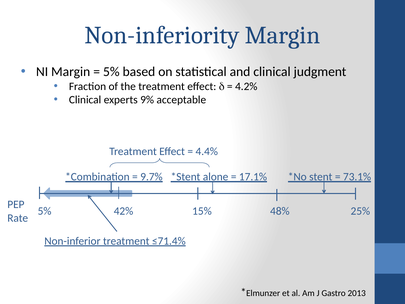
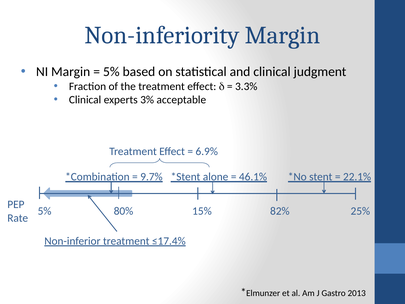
4.2%: 4.2% -> 3.3% (246, 86)
9%: 9% -> 3% (147, 100)
4.4%: 4.4% -> 6.9% (207, 151)
17.1%: 17.1% -> 46.1% (253, 177)
73.1%: 73.1% -> 22.1% (357, 177)
42%: 42% -> 80% (123, 211)
48%: 48% -> 82% (280, 211)
≤71.4%: ≤71.4% -> ≤17.4% (169, 241)
